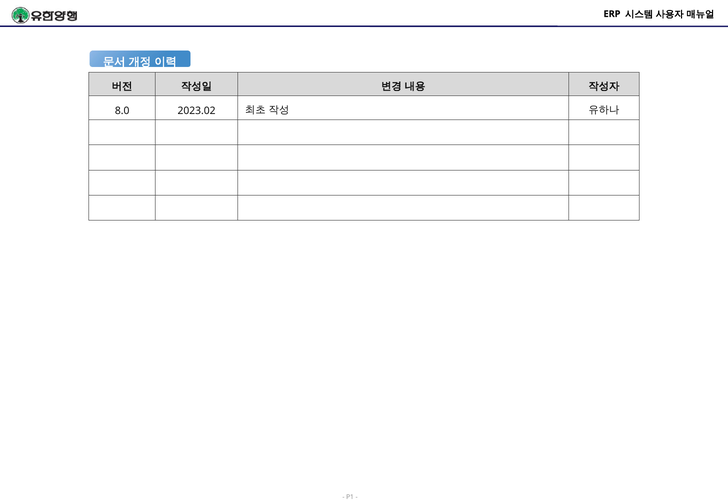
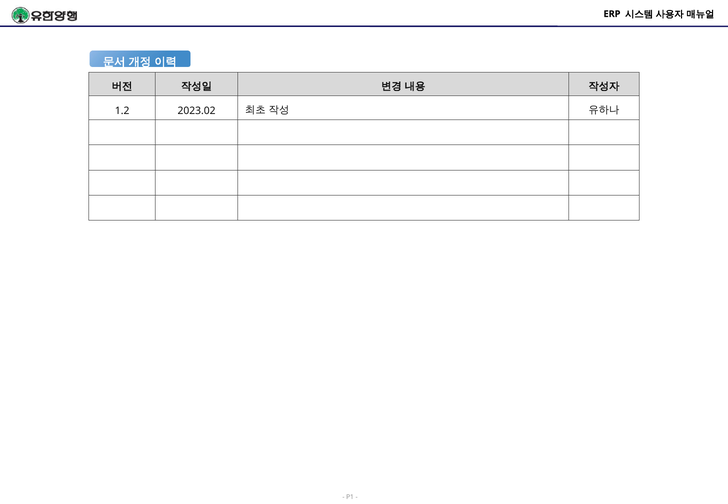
8.0: 8.0 -> 1.2 (122, 111)
